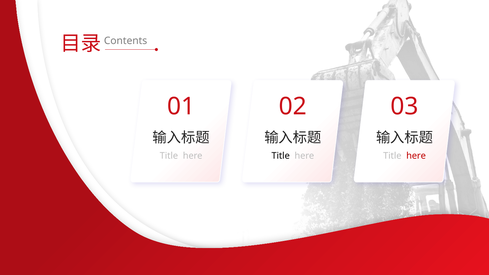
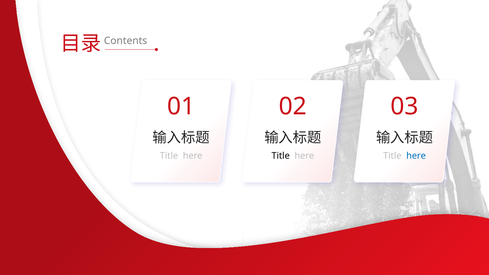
here colour: red -> blue (416, 156)
